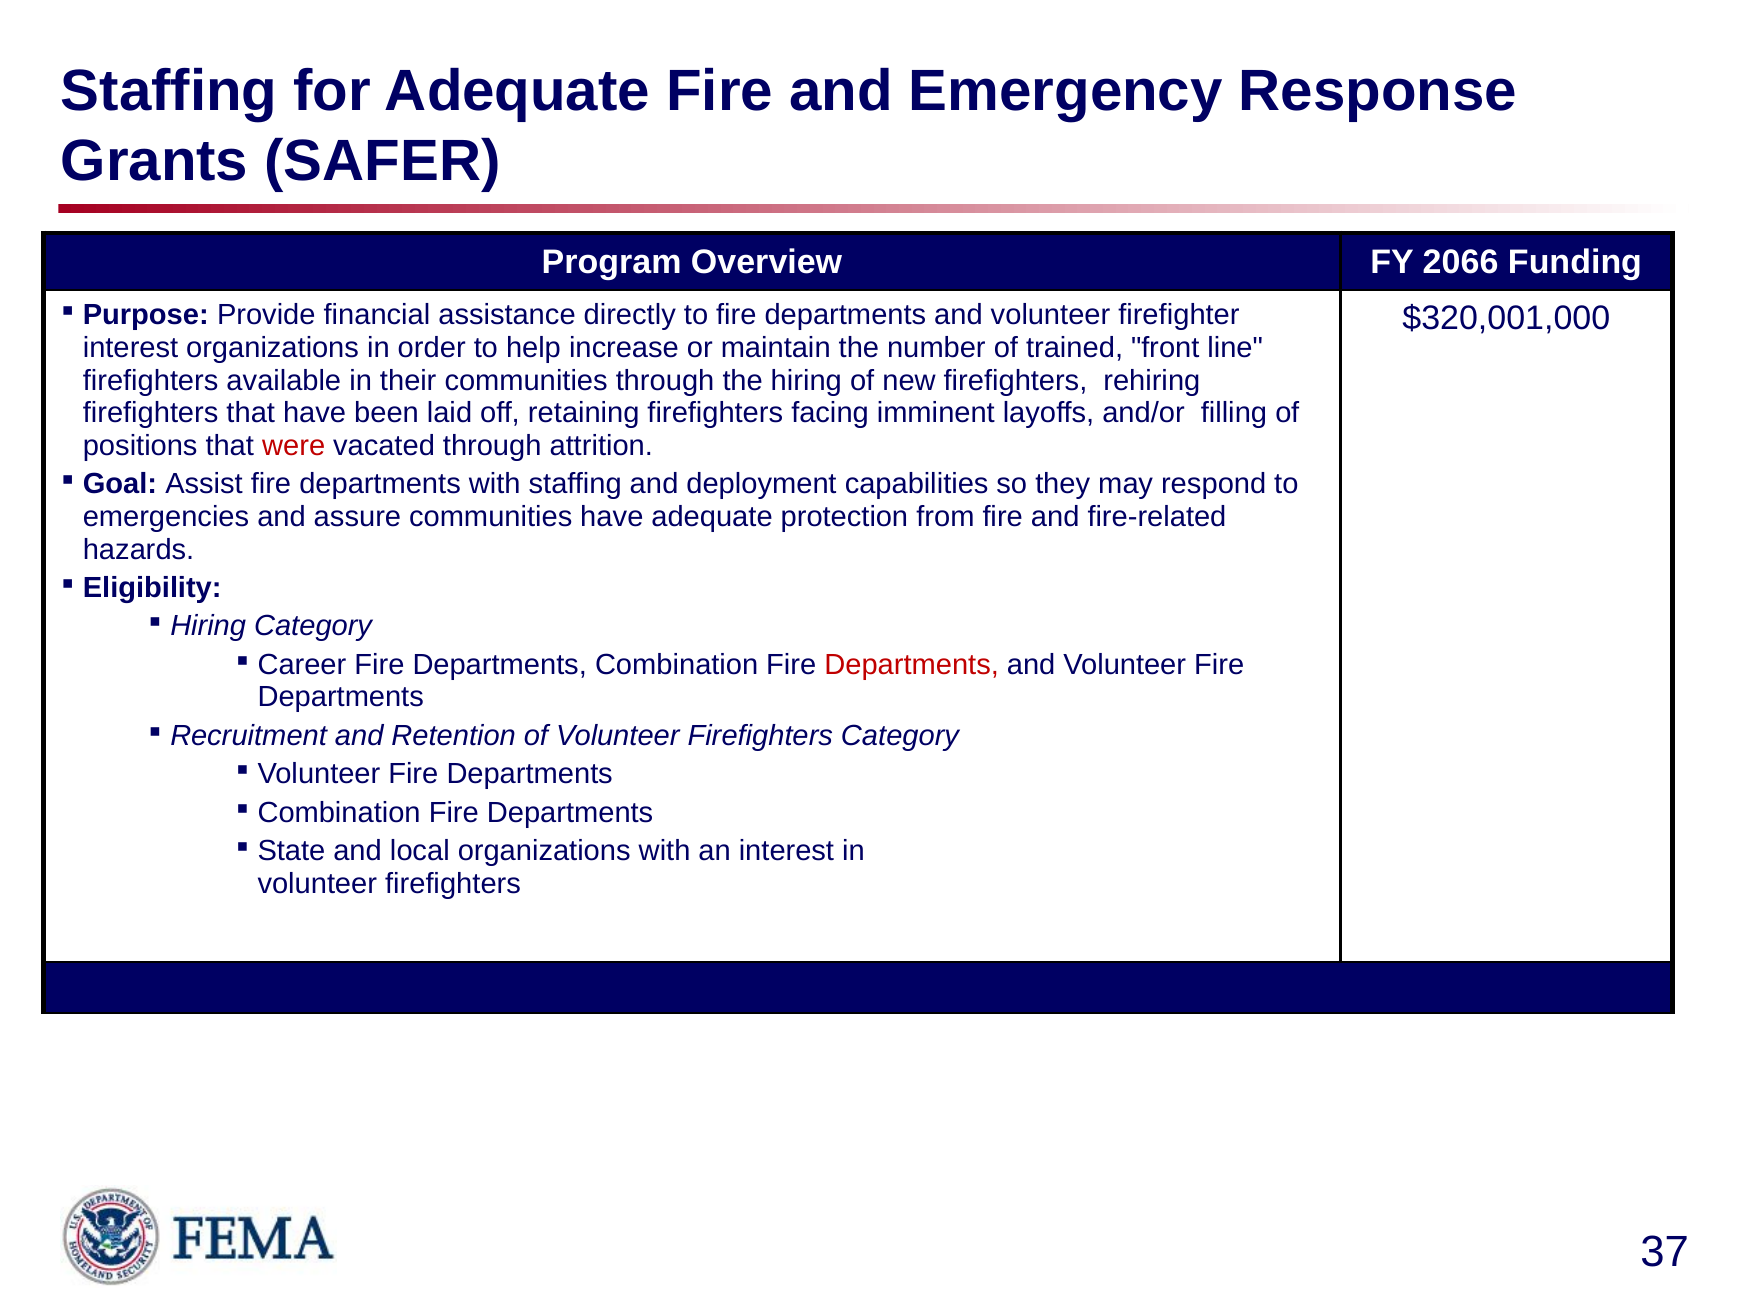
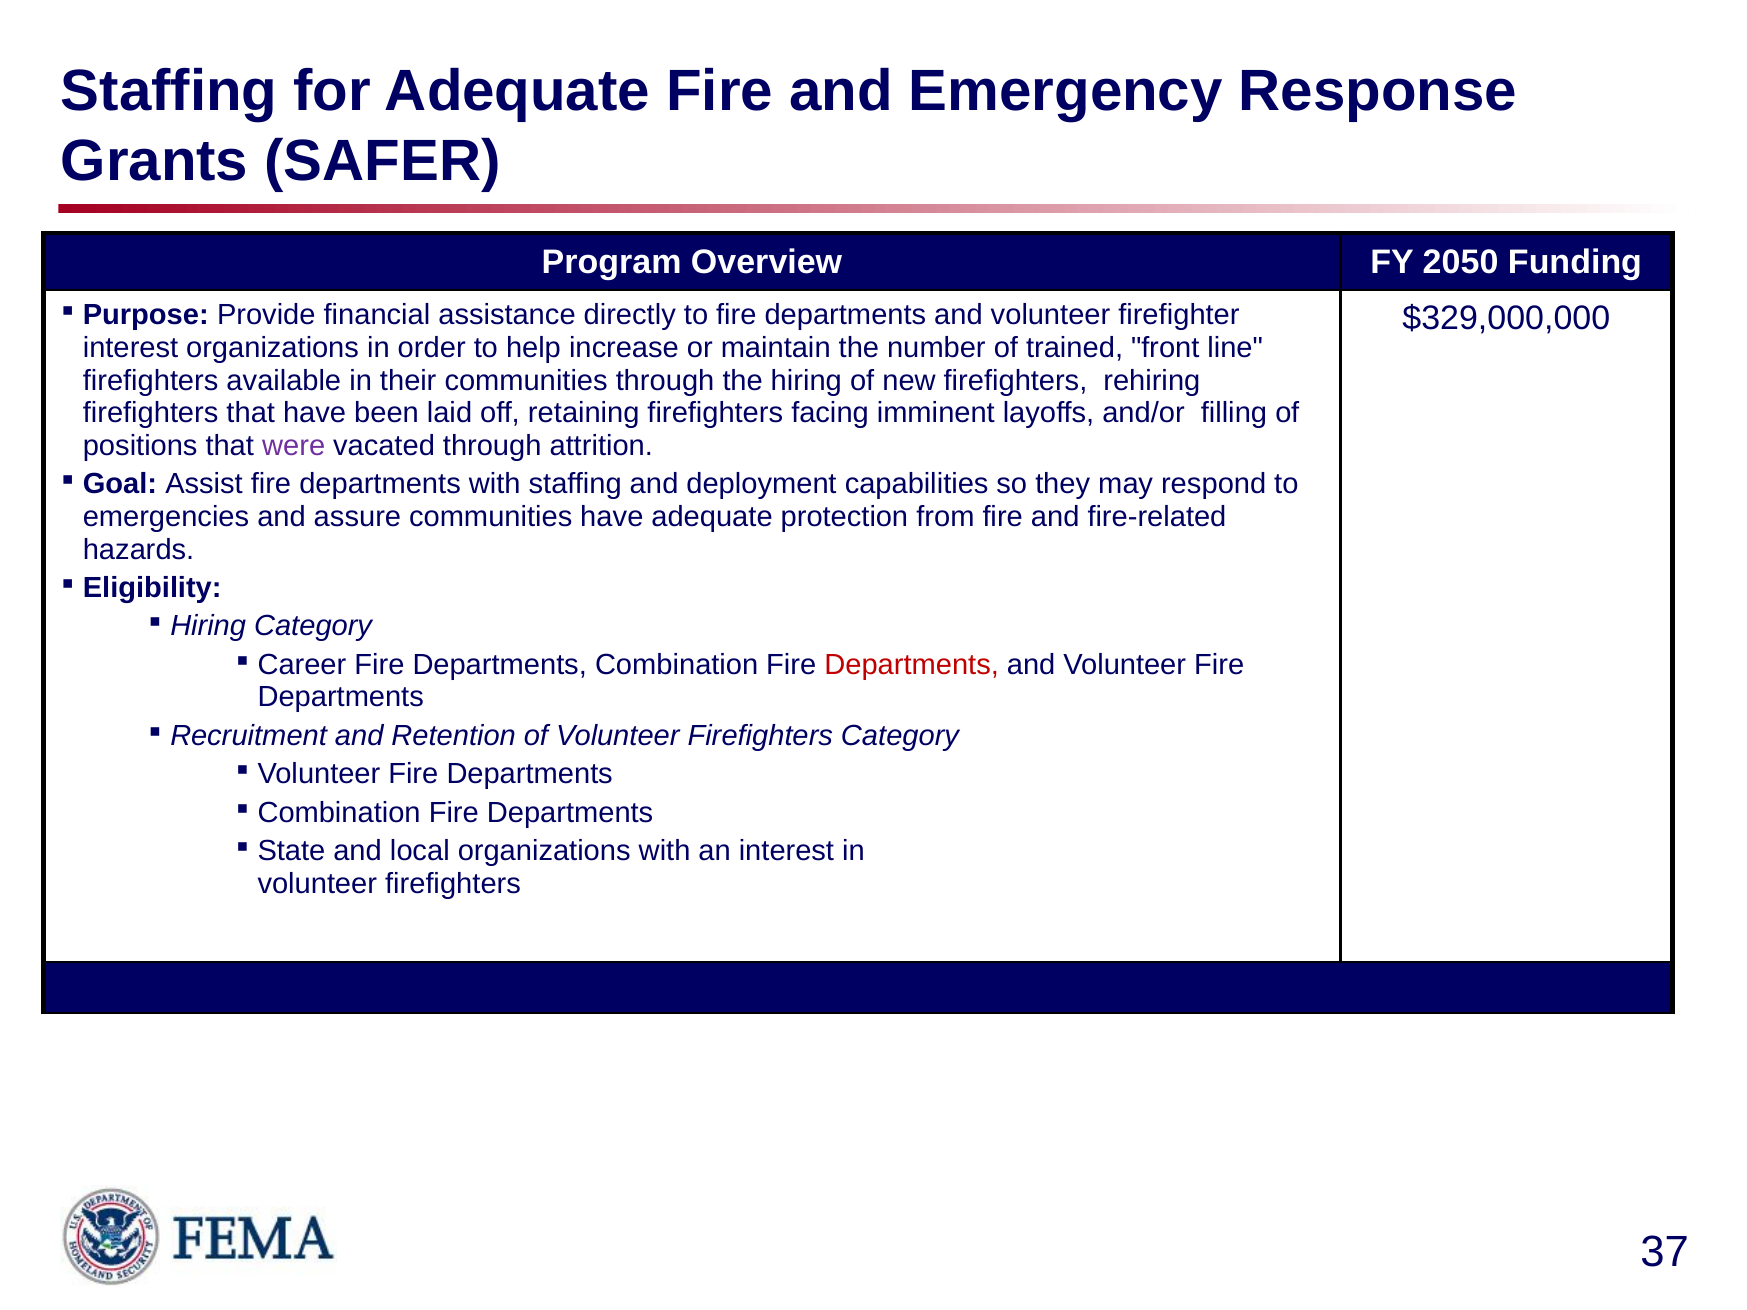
2066: 2066 -> 2050 (1461, 262)
$320,001,000: $320,001,000 -> $329,000,000 (1506, 318)
were colour: red -> purple (294, 446)
